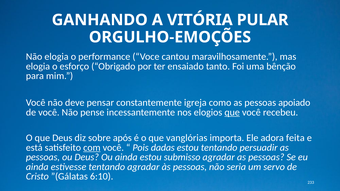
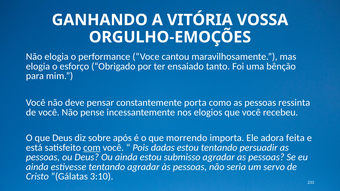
PULAR: PULAR -> VOSSA (263, 20)
igreja: igreja -> porta (195, 103)
apoiado: apoiado -> ressinta (294, 103)
que underline: present -> none (232, 112)
vanglórias: vanglórias -> morrendo (187, 138)
6:10: 6:10 -> 3:10 (102, 177)
